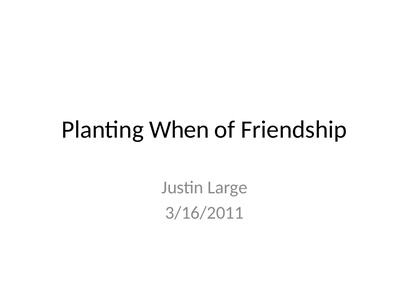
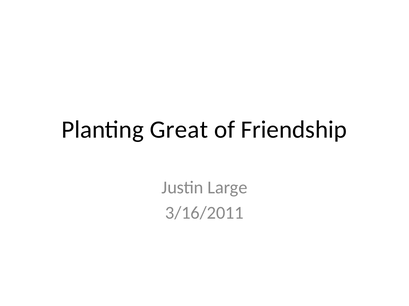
When: When -> Great (179, 130)
